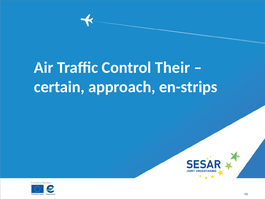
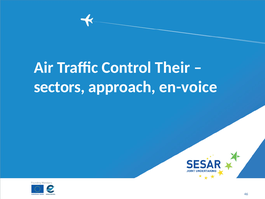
certain: certain -> sectors (59, 87)
en-strips: en-strips -> en-voice (188, 87)
